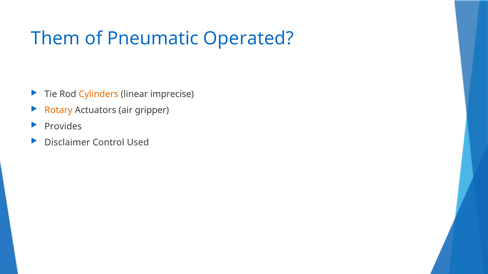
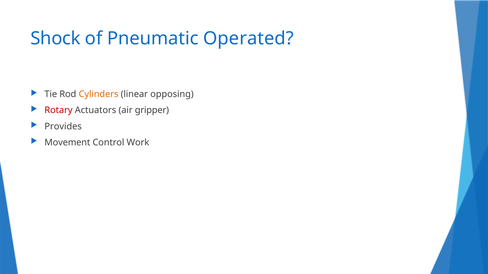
Them: Them -> Shock (56, 38)
imprecise: imprecise -> opposing (172, 94)
Rotary colour: orange -> red (59, 111)
Disclaimer: Disclaimer -> Movement (67, 143)
Used: Used -> Work (138, 143)
